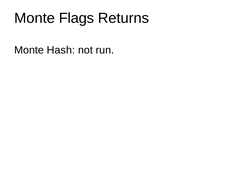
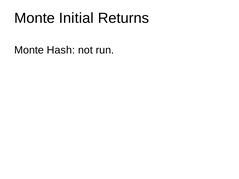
Flags: Flags -> Initial (76, 18)
